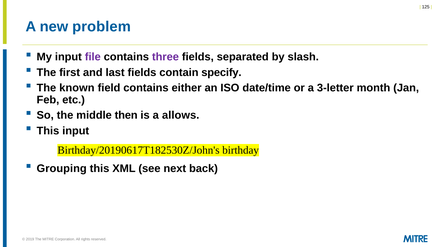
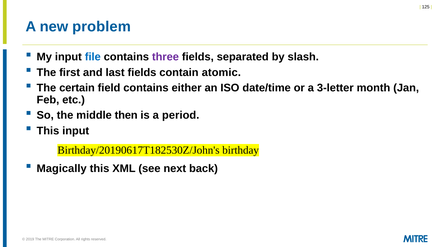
file colour: purple -> blue (93, 57)
specify: specify -> atomic (221, 73)
known: known -> certain (77, 88)
allows: allows -> period (181, 116)
Grouping: Grouping -> Magically (62, 169)
